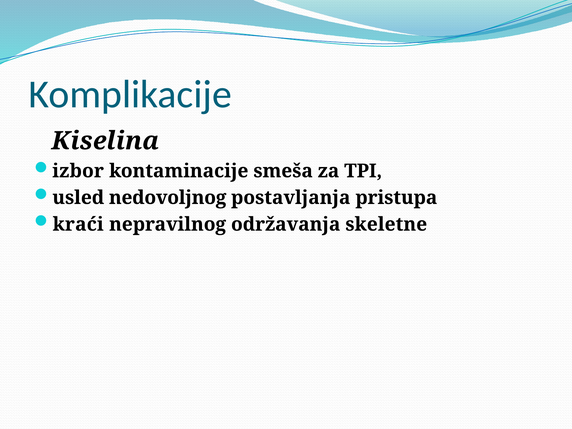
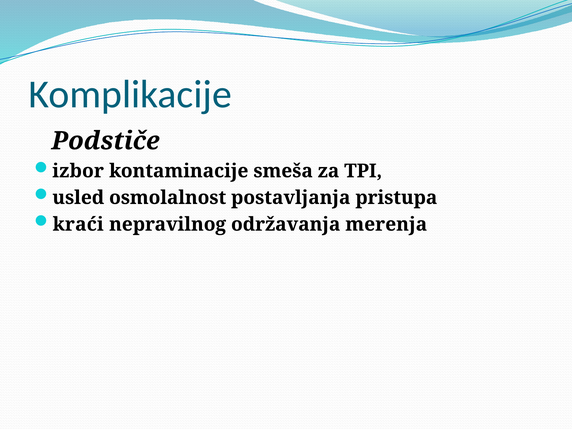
Kiselina: Kiselina -> Podstiče (105, 141)
nedovoljnog: nedovoljnog -> osmolalnost (168, 198)
skeletne: skeletne -> merenja (386, 224)
